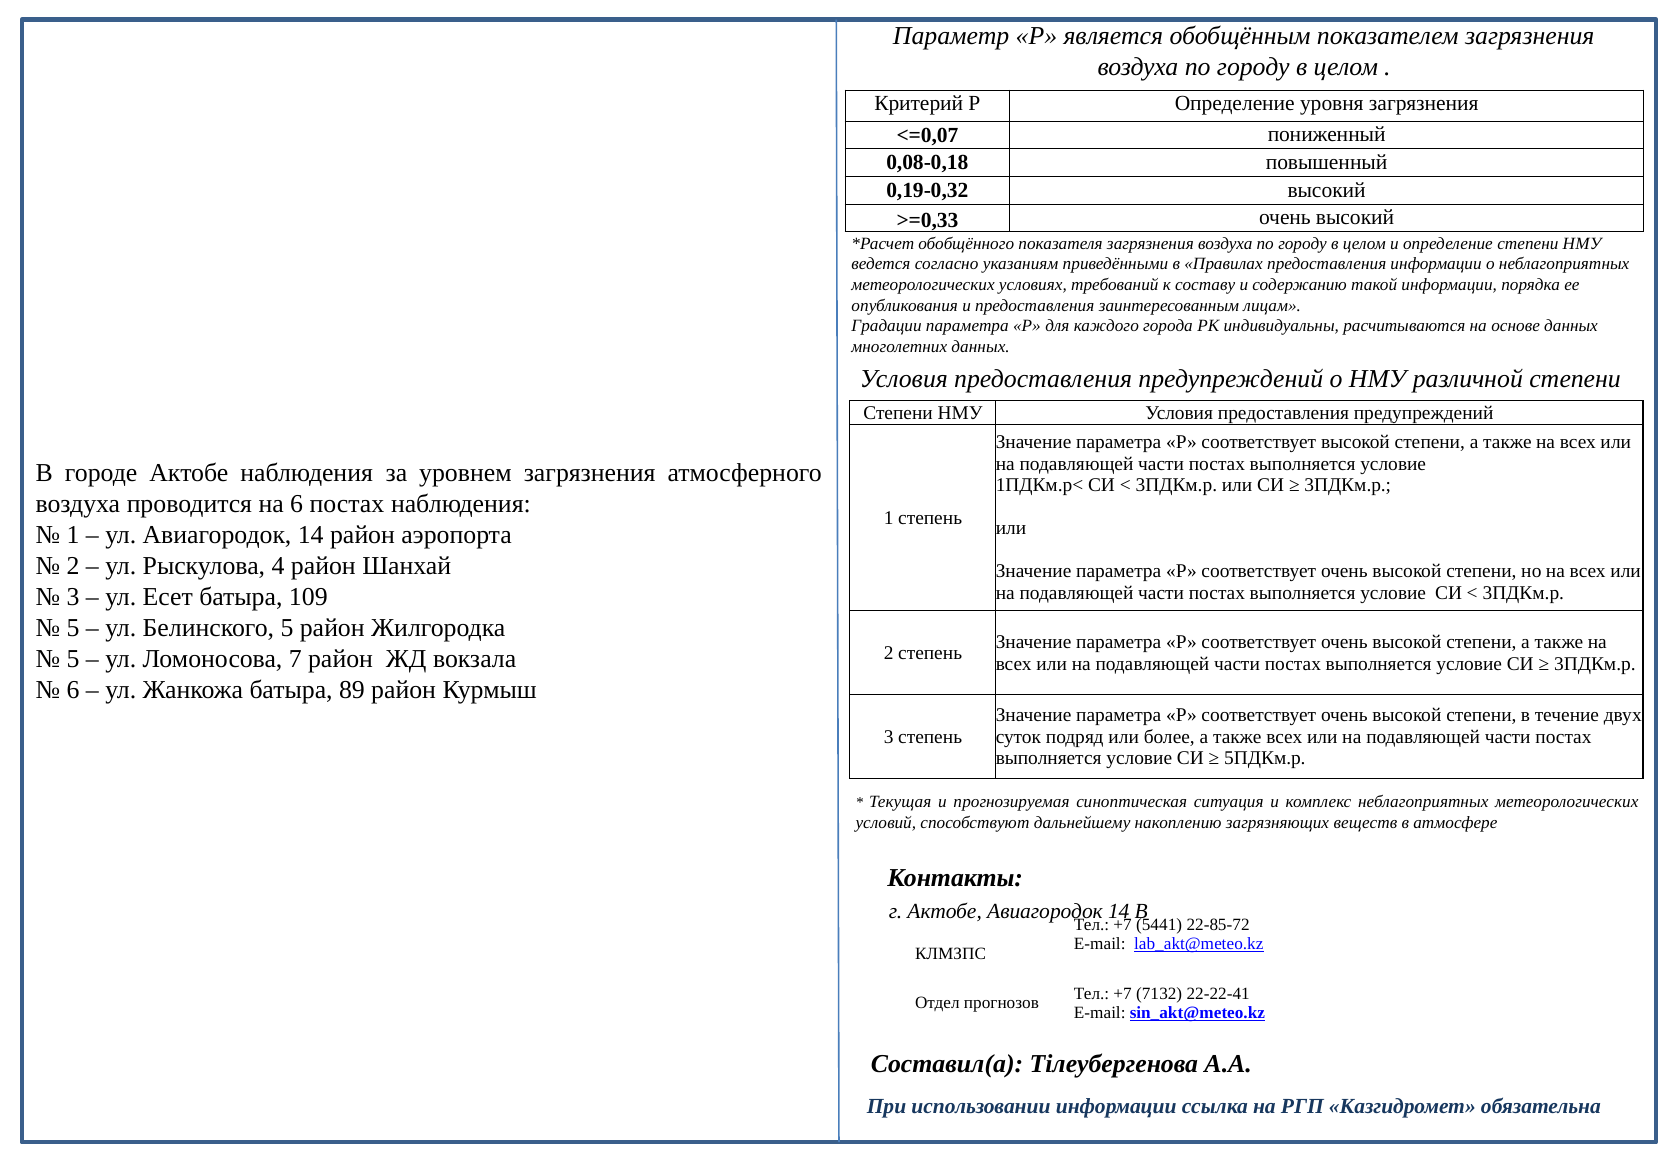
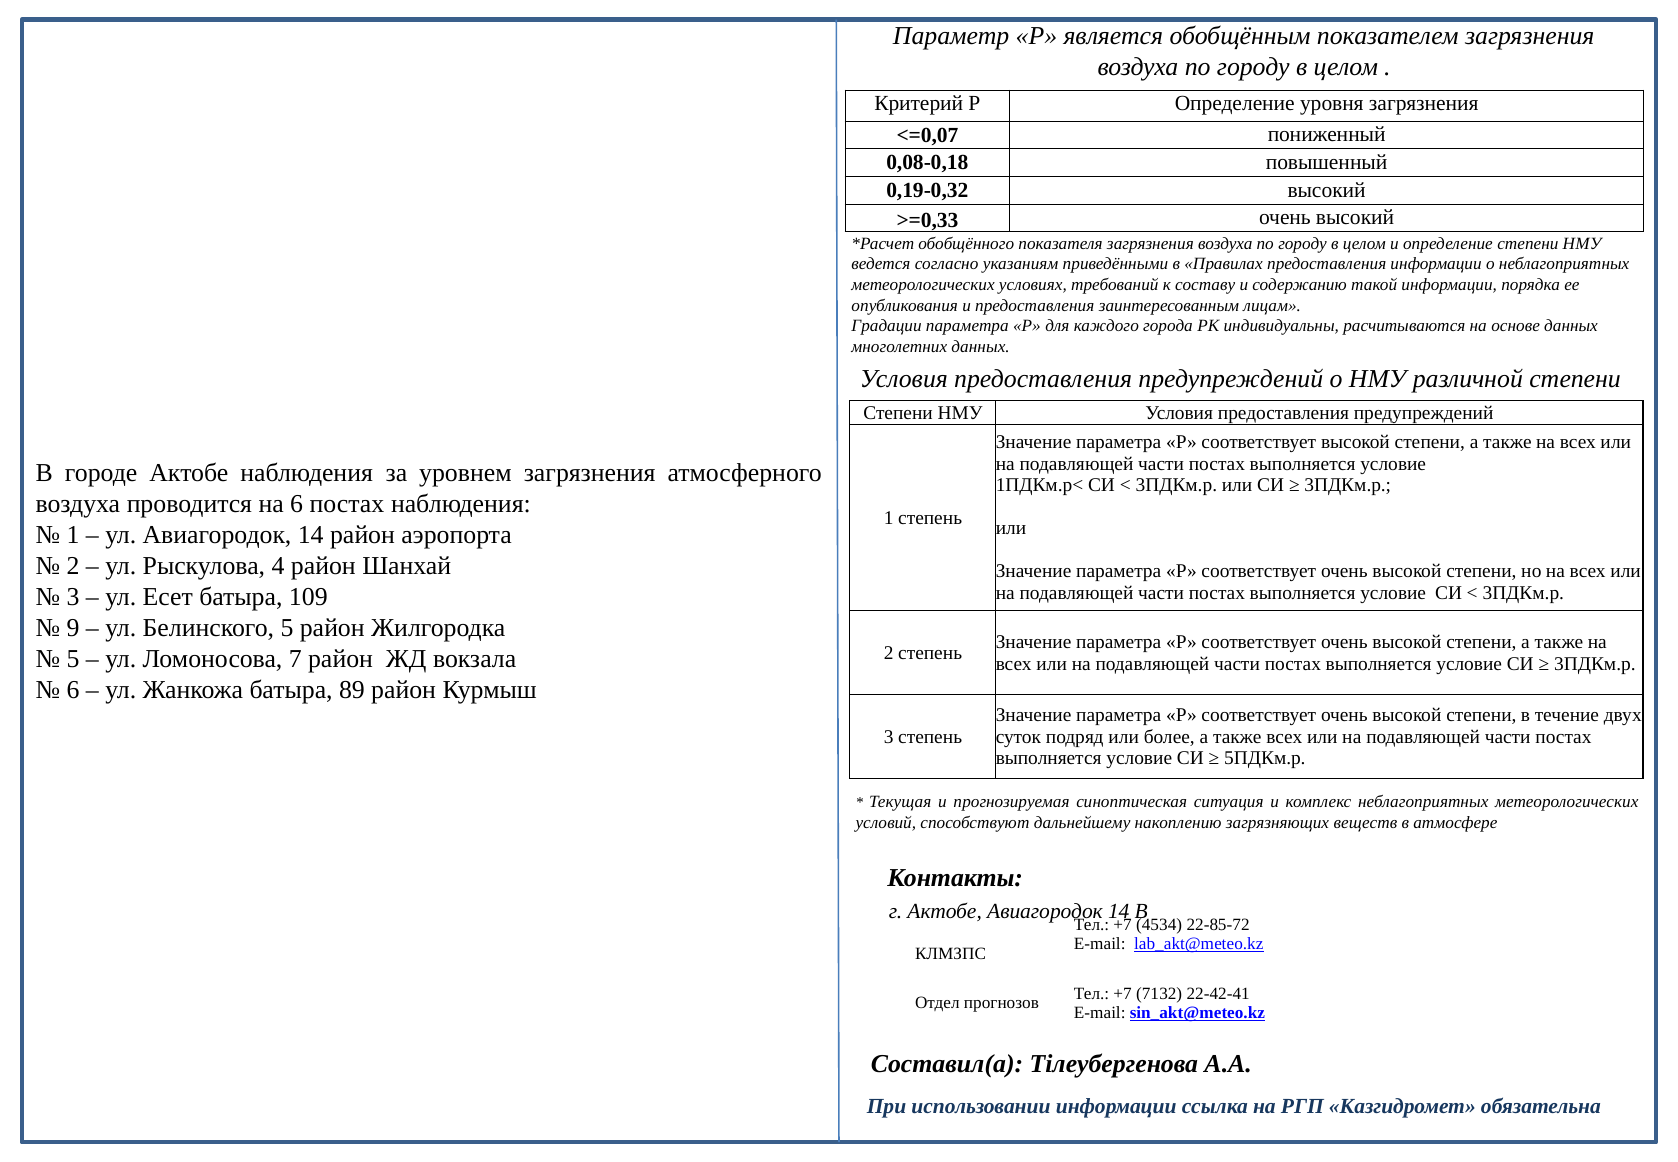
5: 5 -> 9 (73, 628)
5441: 5441 -> 4534 (1159, 925)
22-22-41: 22-22-41 -> 22-42-41 (1218, 993)
